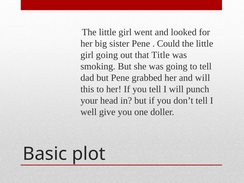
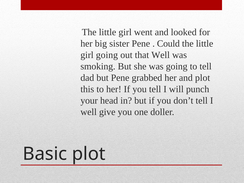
that Title: Title -> Well (161, 55)
and will: will -> plot (203, 78)
